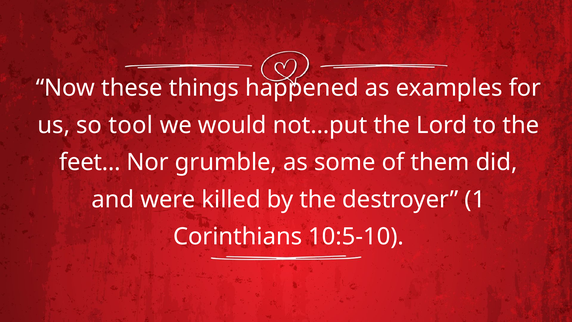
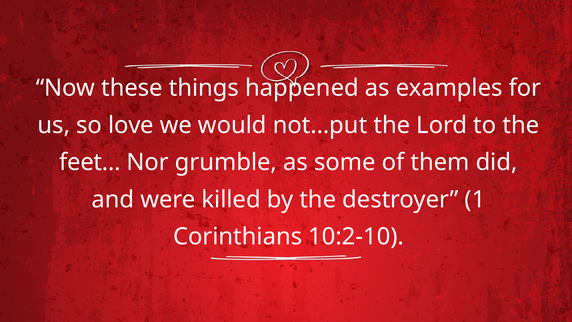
tool: tool -> love (131, 125)
10:5-10: 10:5-10 -> 10:2-10 (356, 237)
